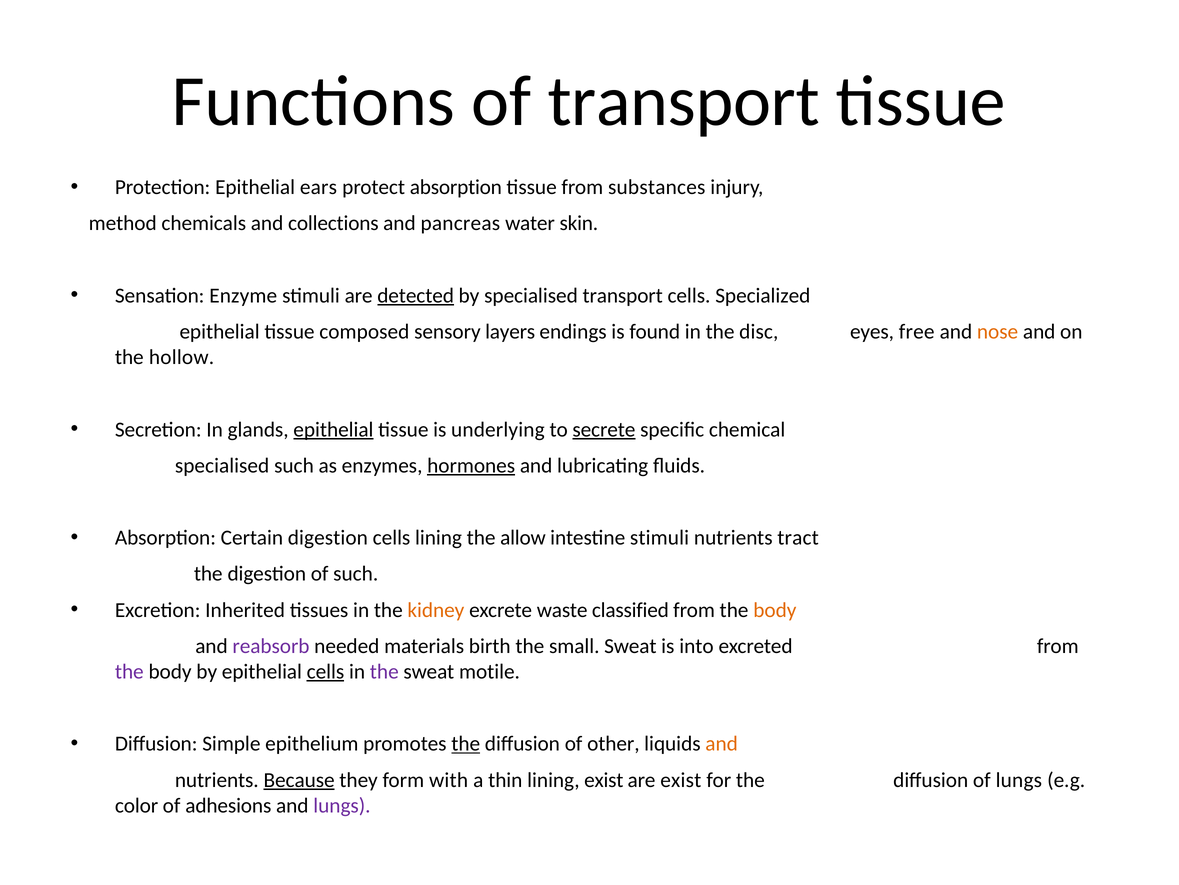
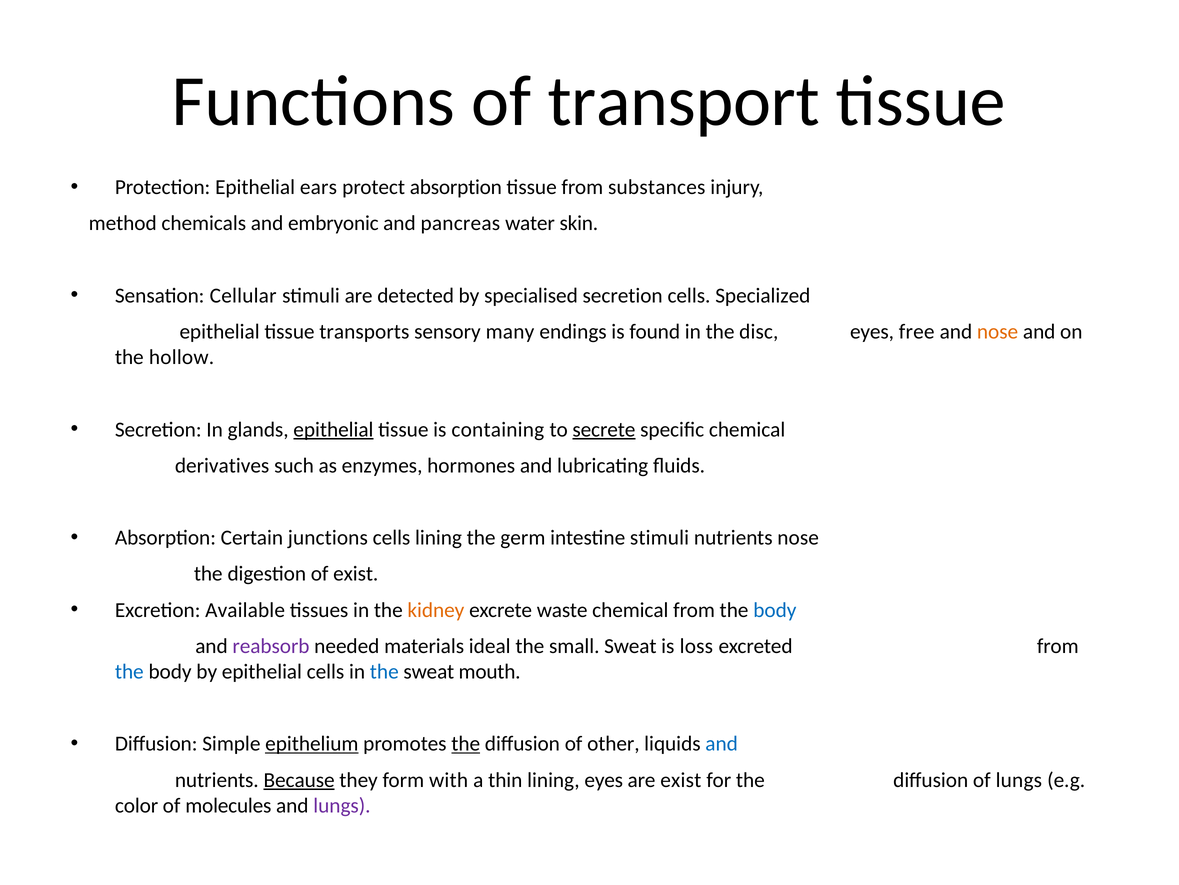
collections: collections -> embryonic (333, 223)
Enzyme: Enzyme -> Cellular (243, 295)
detected underline: present -> none (416, 295)
specialised transport: transport -> secretion (623, 295)
composed: composed -> transports (364, 331)
layers: layers -> many (510, 331)
underlying: underlying -> containing (498, 429)
specialised: specialised -> derivatives (222, 465)
hormones underline: present -> none (471, 465)
Certain digestion: digestion -> junctions (328, 537)
allow: allow -> germ (523, 537)
nutrients tract: tract -> nose (798, 537)
of such: such -> exist (356, 573)
Inherited: Inherited -> Available (245, 609)
waste classified: classified -> chemical (630, 609)
body colour: orange -> blue (775, 609)
birth: birth -> ideal (490, 646)
into: into -> loss (696, 646)
the colour: purple -> blue (129, 671)
cells underline: present -> none (325, 671)
the colour: purple -> blue (384, 671)
motile: motile -> mouth (490, 671)
epithelium underline: none -> present (312, 743)
and colour: orange -> blue (722, 743)
lining exist: exist -> eyes (604, 779)
adhesions: adhesions -> molecules (228, 805)
